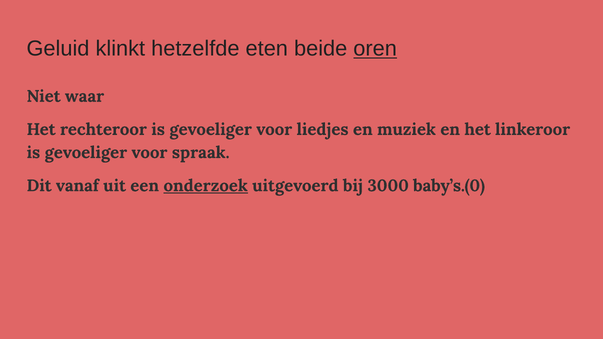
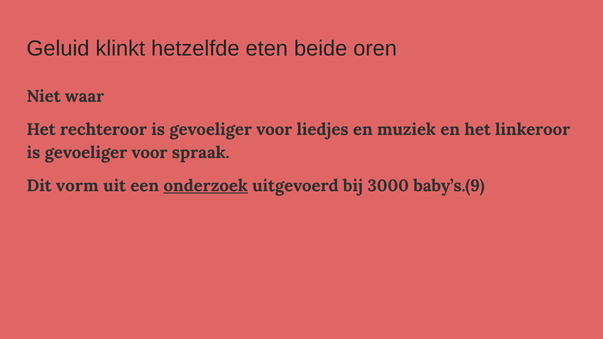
oren underline: present -> none (375, 49)
vanaf: vanaf -> vorm (77, 186)
baby’s.(0: baby’s.(0 -> baby’s.(9 (449, 186)
